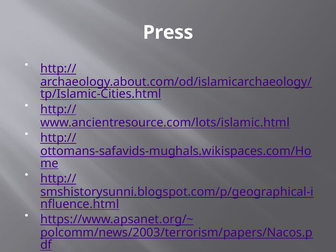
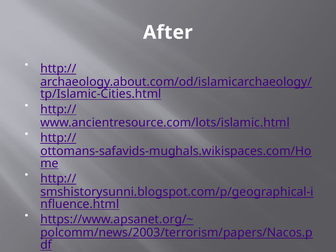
Press: Press -> After (168, 32)
